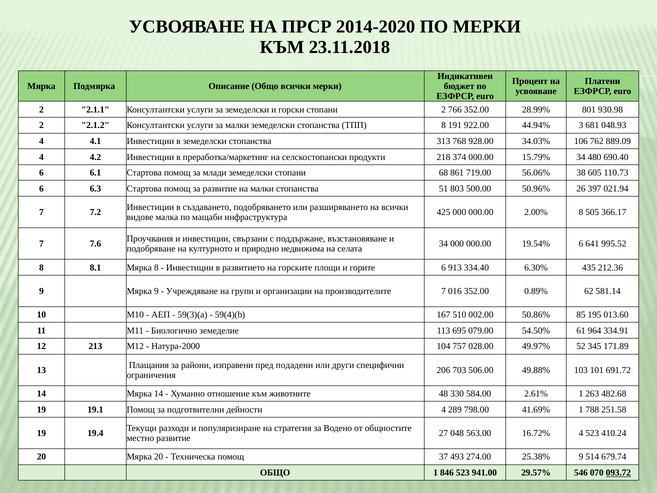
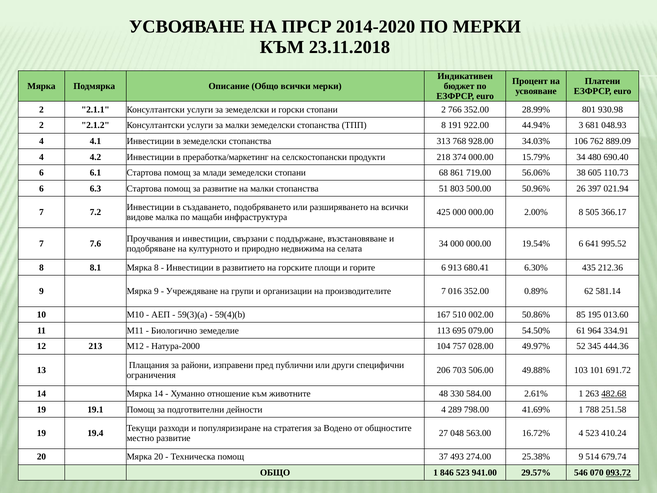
334.40: 334.40 -> 680.41 (476, 267)
171.89: 171.89 -> 444.36 (616, 346)
подадени: подадени -> публични (295, 365)
482.68 underline: none -> present (614, 394)
